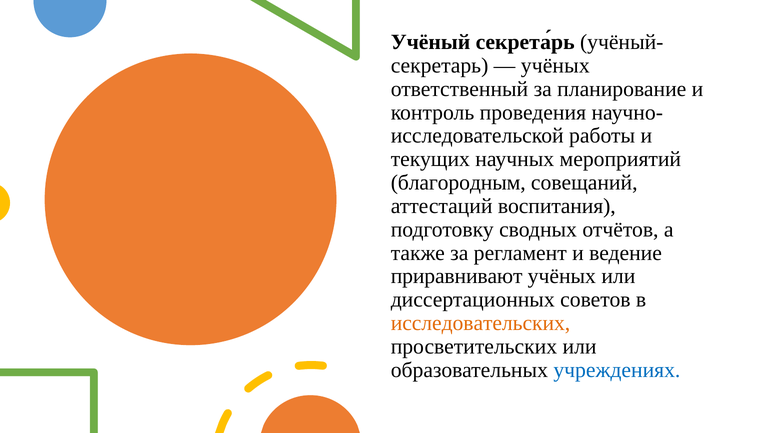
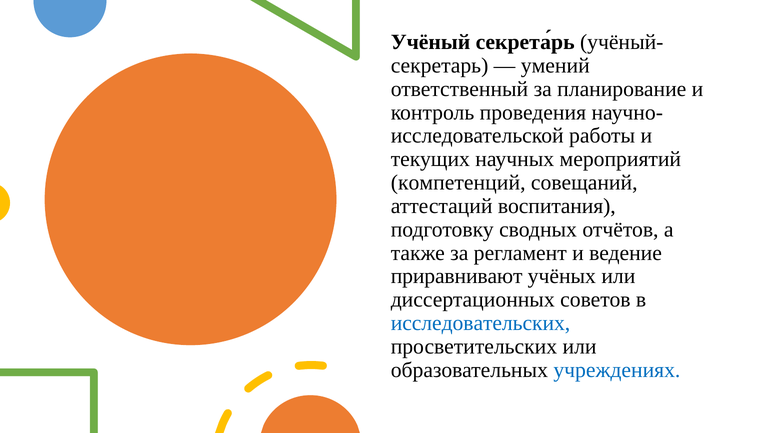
учёных: учёных -> умений (555, 66)
благородным: благородным -> компетенций (458, 183)
исследовательских colour: orange -> blue (480, 323)
